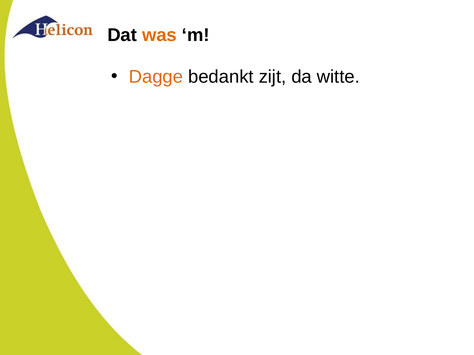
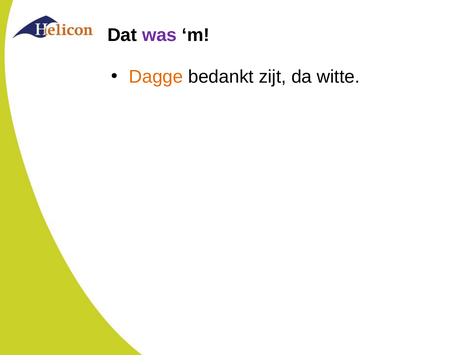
was colour: orange -> purple (159, 35)
